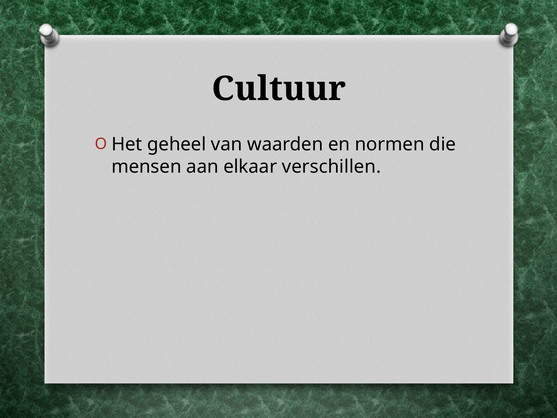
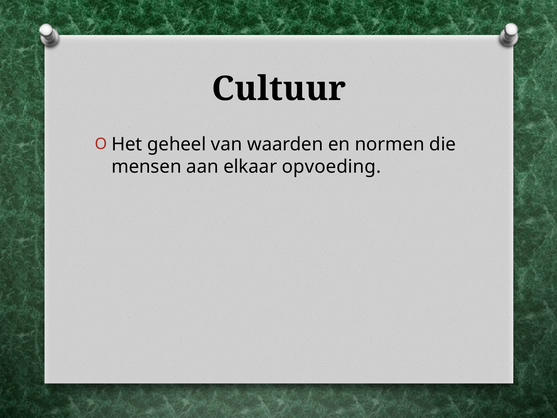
verschillen: verschillen -> opvoeding (331, 167)
